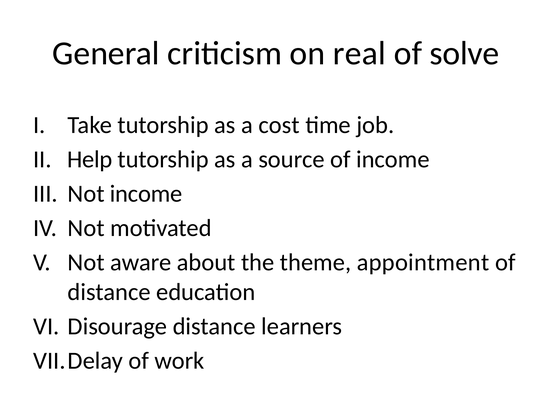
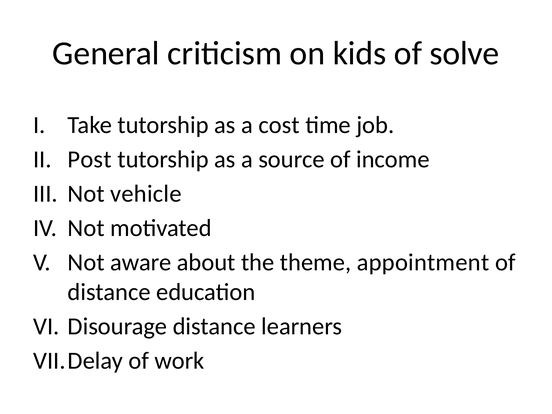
real: real -> kids (360, 53)
Help: Help -> Post (90, 159)
Not income: income -> vehicle (146, 194)
